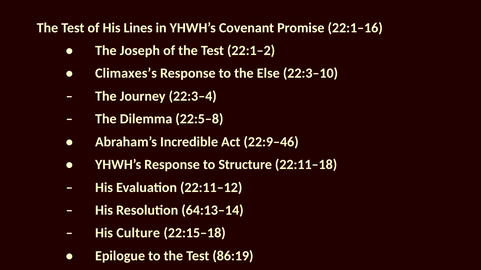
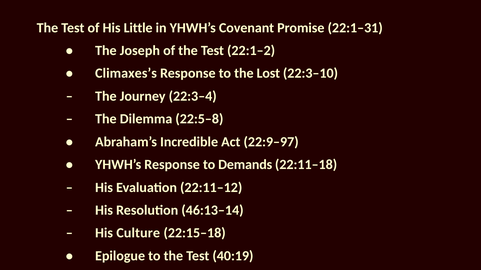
Lines: Lines -> Little (138, 28)
22:1–16: 22:1–16 -> 22:1–31 (355, 28)
Else: Else -> Lost (268, 74)
22:9–46: 22:9–46 -> 22:9–97 (271, 142)
Structure: Structure -> Demands (245, 165)
64:13–14: 64:13–14 -> 46:13–14 (212, 211)
86:19: 86:19 -> 40:19 (233, 256)
